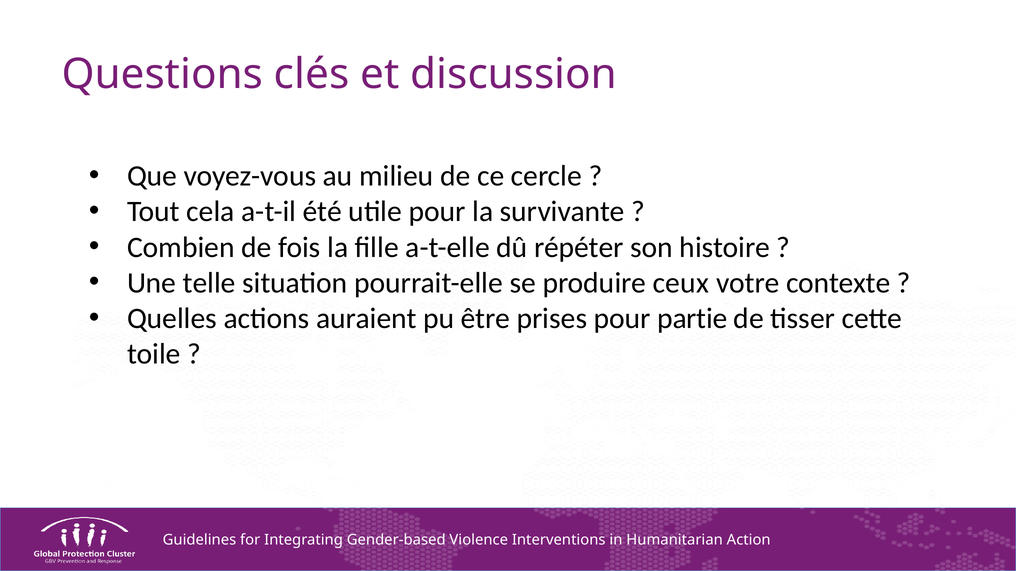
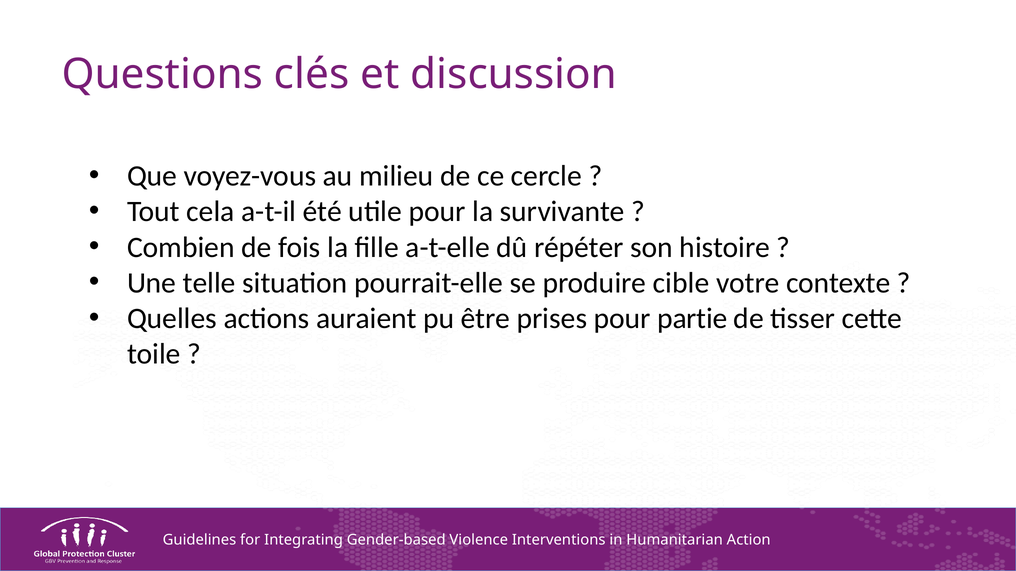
ceux: ceux -> cible (681, 283)
